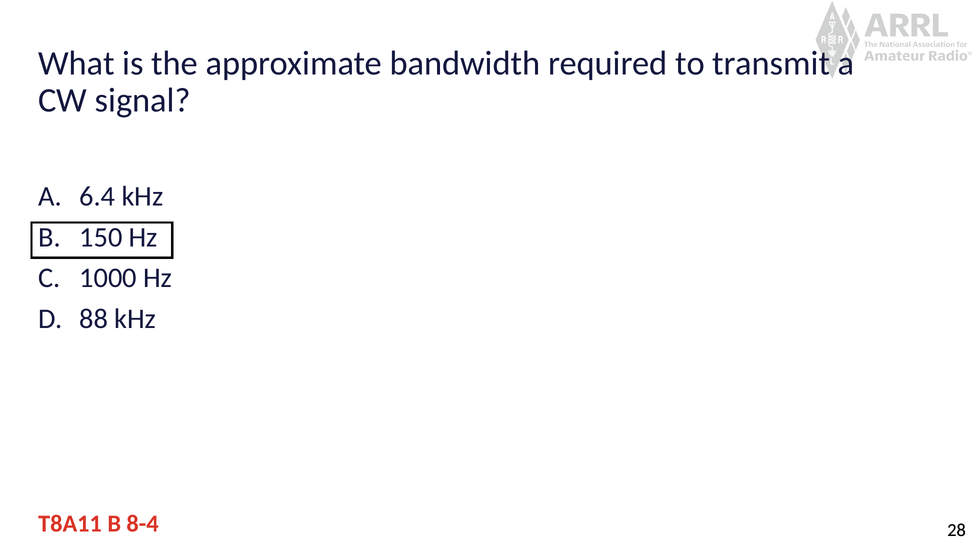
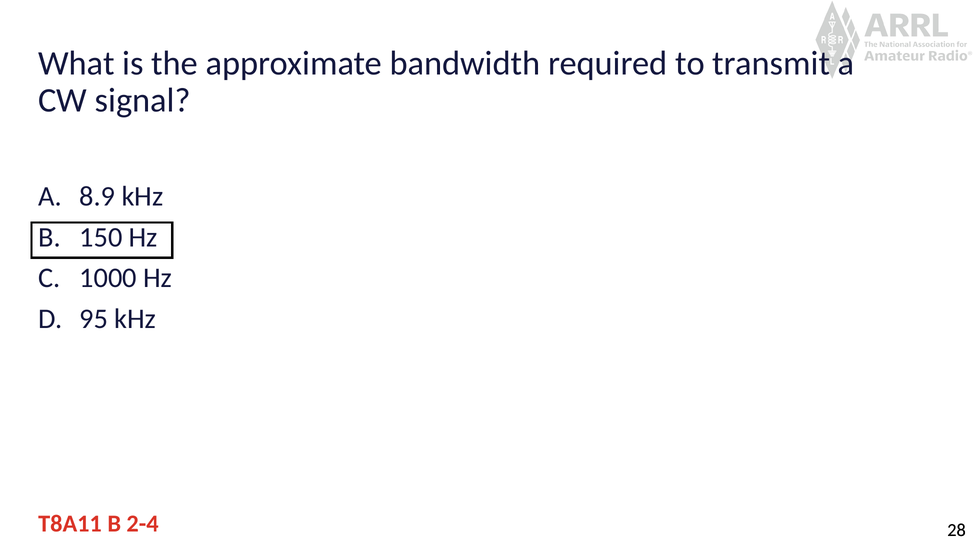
6.4: 6.4 -> 8.9 (97, 197)
88: 88 -> 95 (94, 319)
8-4: 8-4 -> 2-4 (143, 524)
